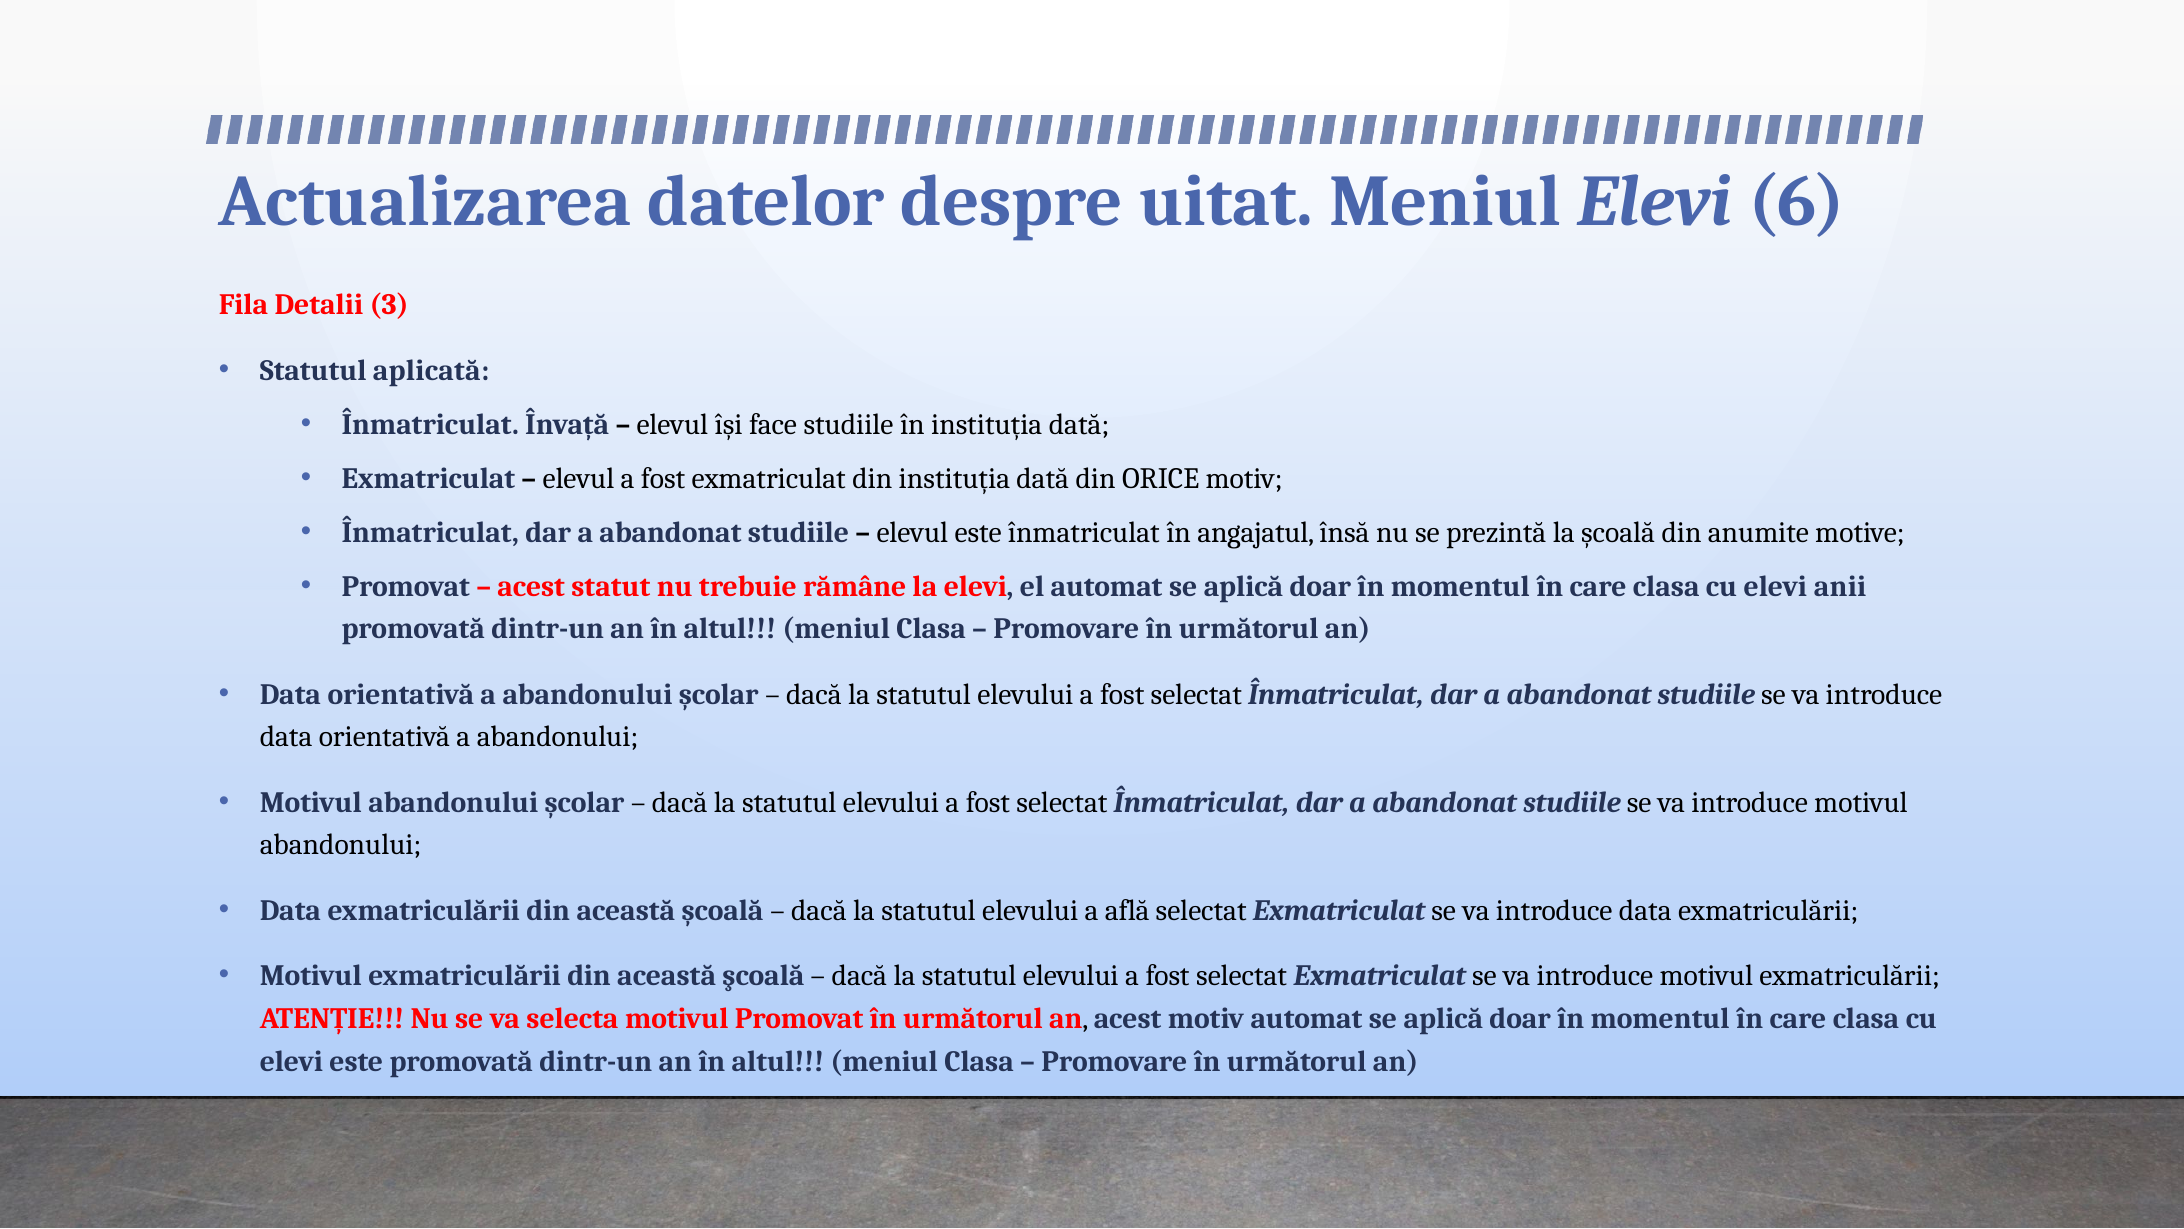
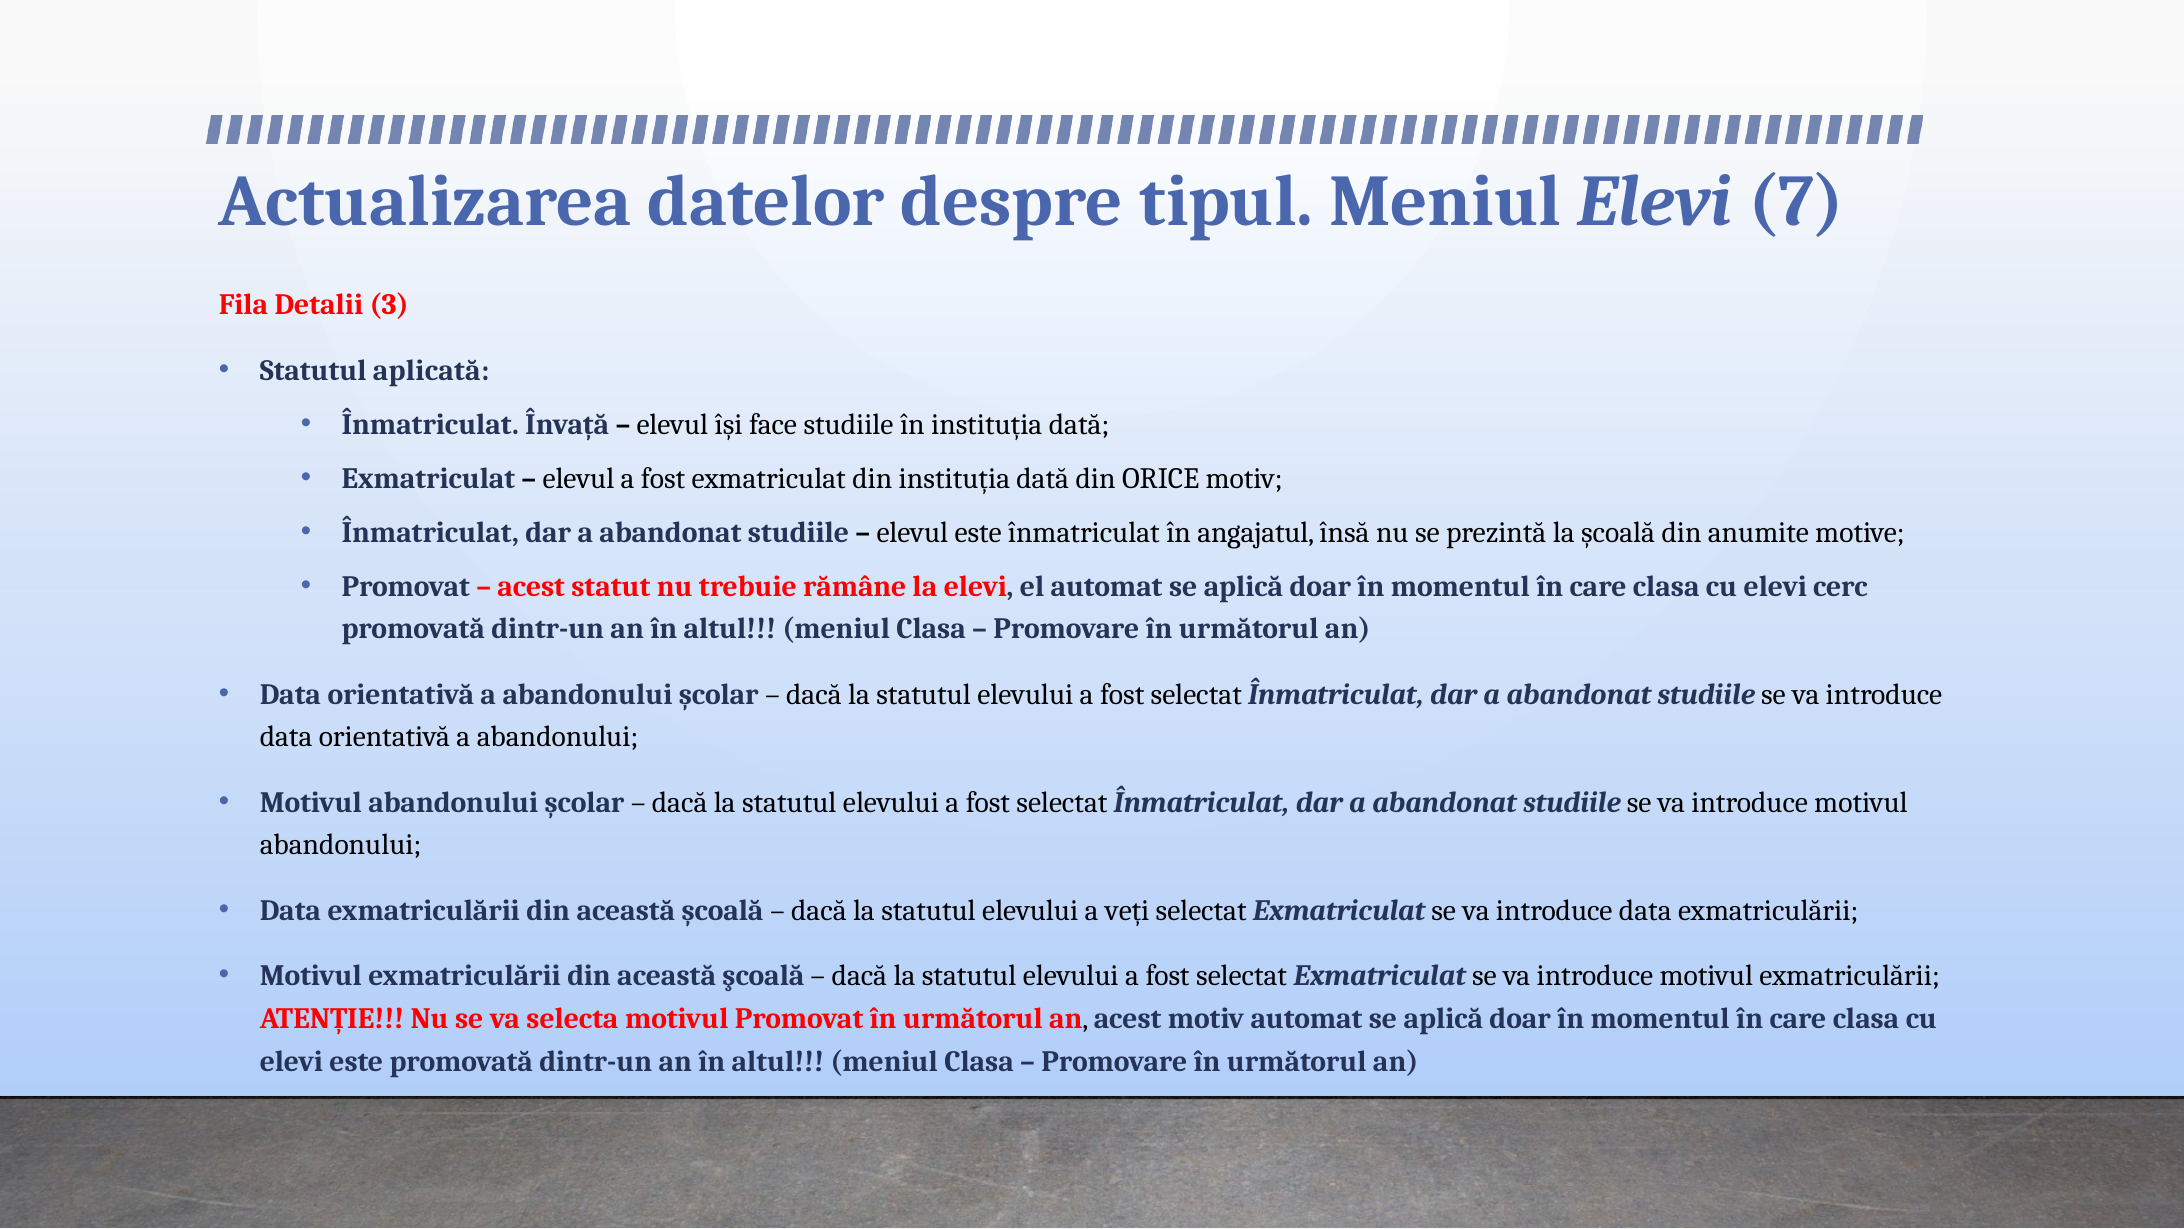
uitat: uitat -> tipul (1227, 201)
6: 6 -> 7 (1797, 201)
anii: anii -> cerc (1840, 586)
află: află -> veți (1127, 910)
